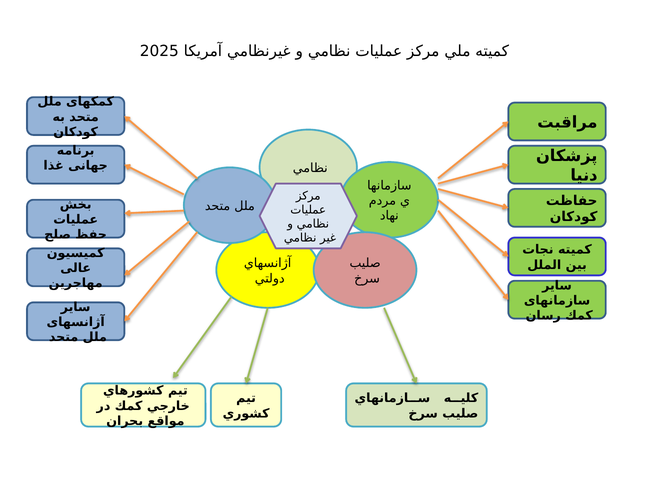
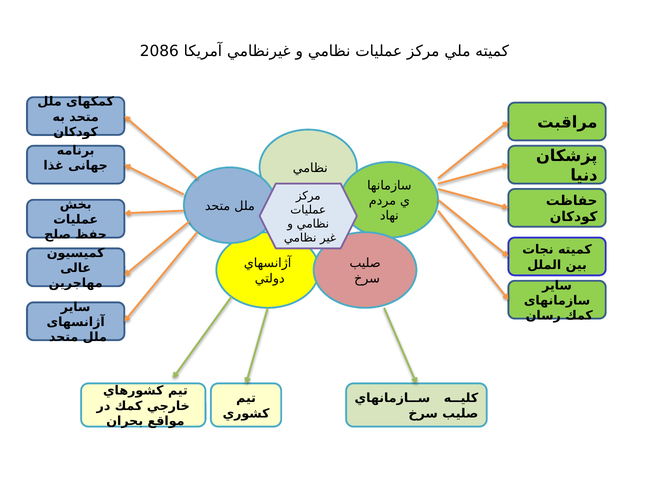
2025: 2025 -> 2086 (159, 51)
